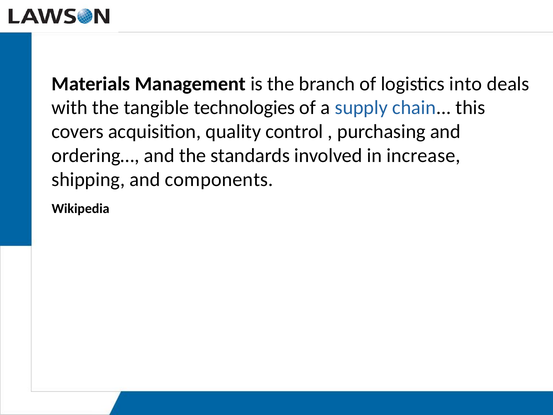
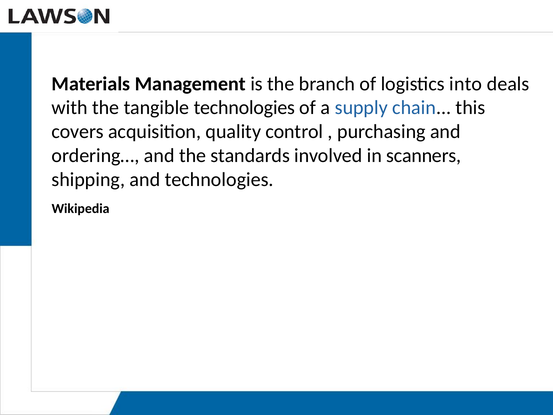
increase: increase -> scanners (424, 156)
and components: components -> technologies (219, 179)
